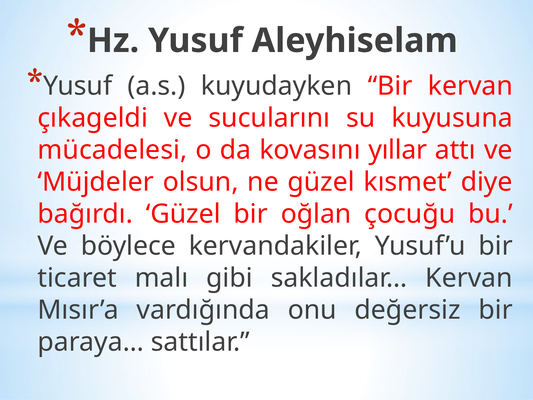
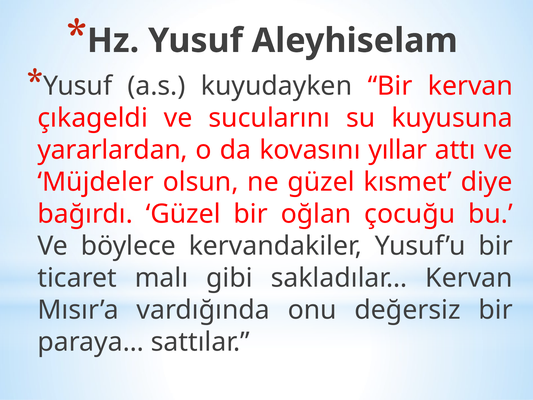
mücadelesi: mücadelesi -> yararlardan (113, 150)
